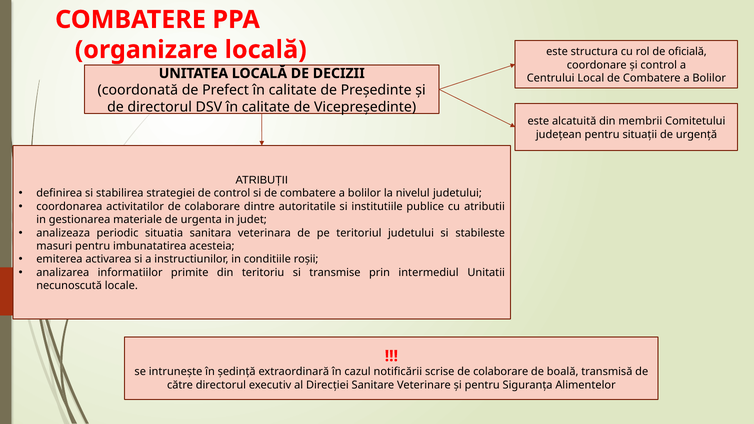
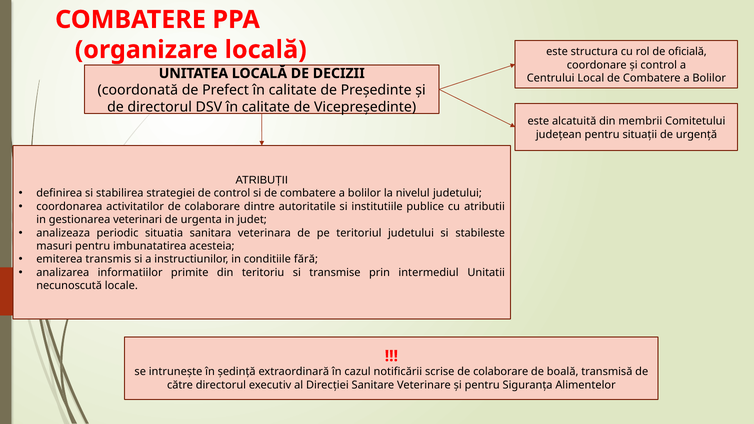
materiale: materiale -> veterinari (138, 220)
activarea: activarea -> transmis (108, 259)
roșii: roșii -> fără (306, 259)
